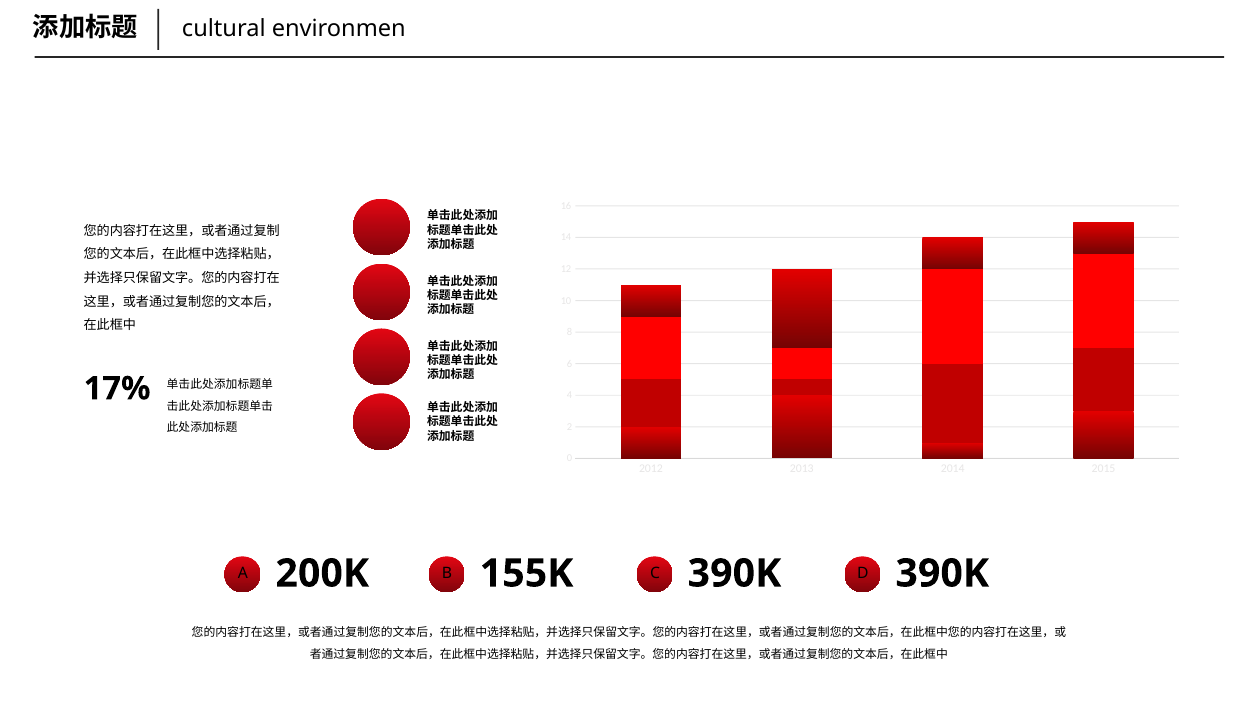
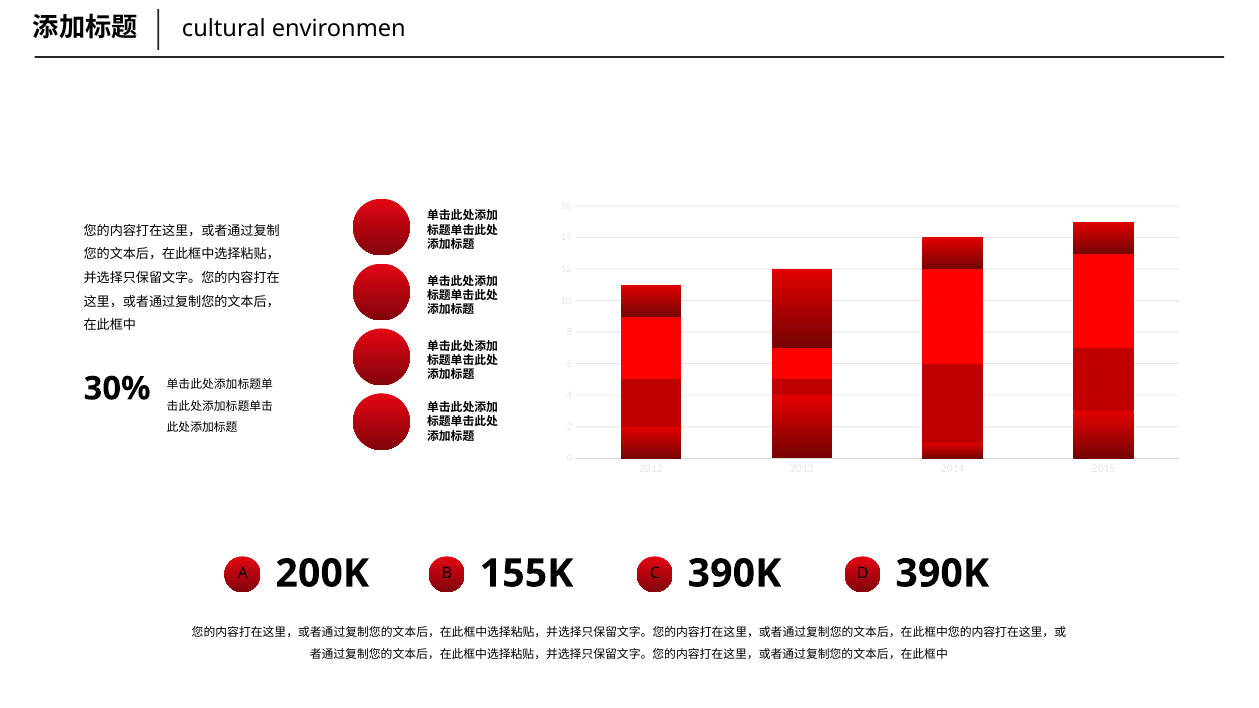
17%: 17% -> 30% (117, 389)
